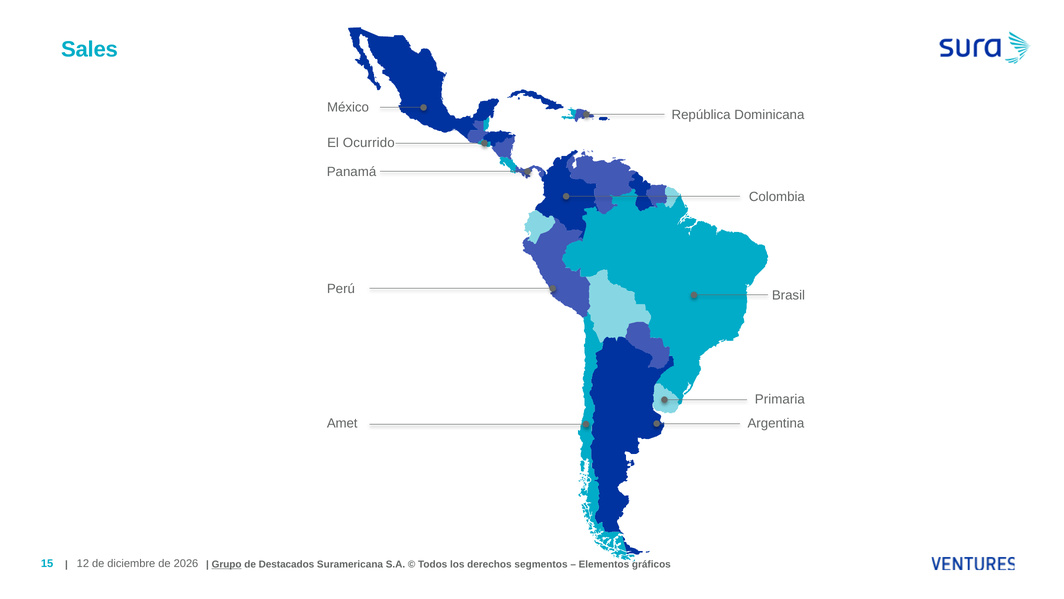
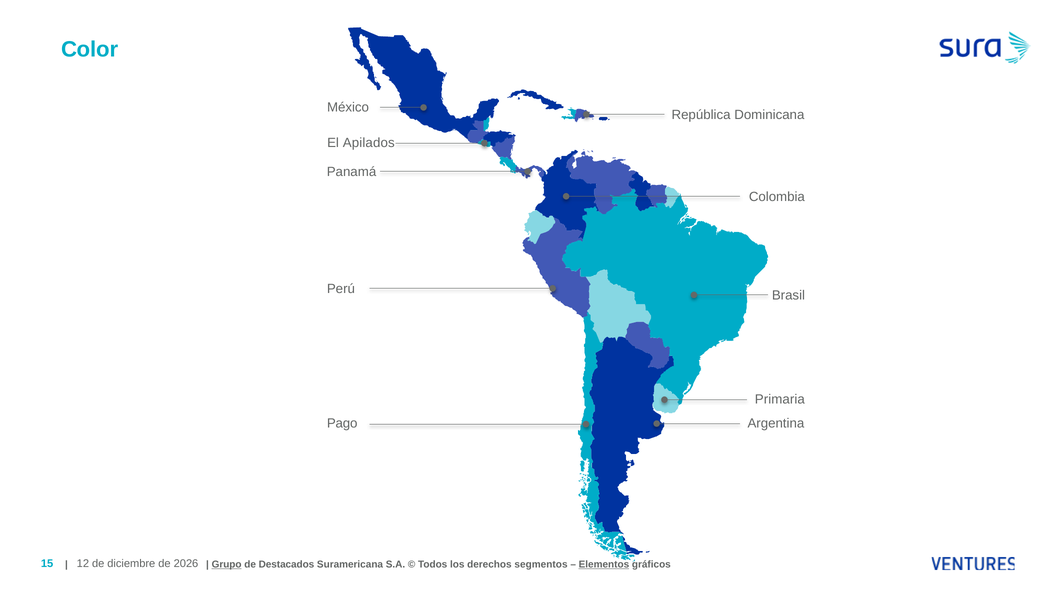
Sales: Sales -> Color (90, 49)
Ocurrido: Ocurrido -> Apilados (369, 143)
Amet: Amet -> Pago (342, 423)
Elementos underline: none -> present (604, 564)
